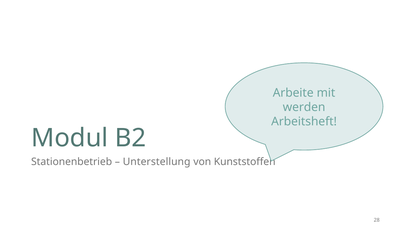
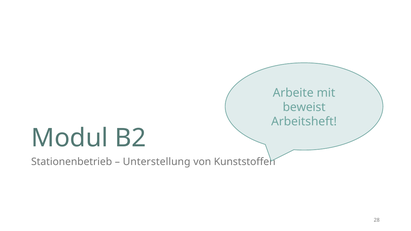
werden: werden -> beweist (304, 107)
